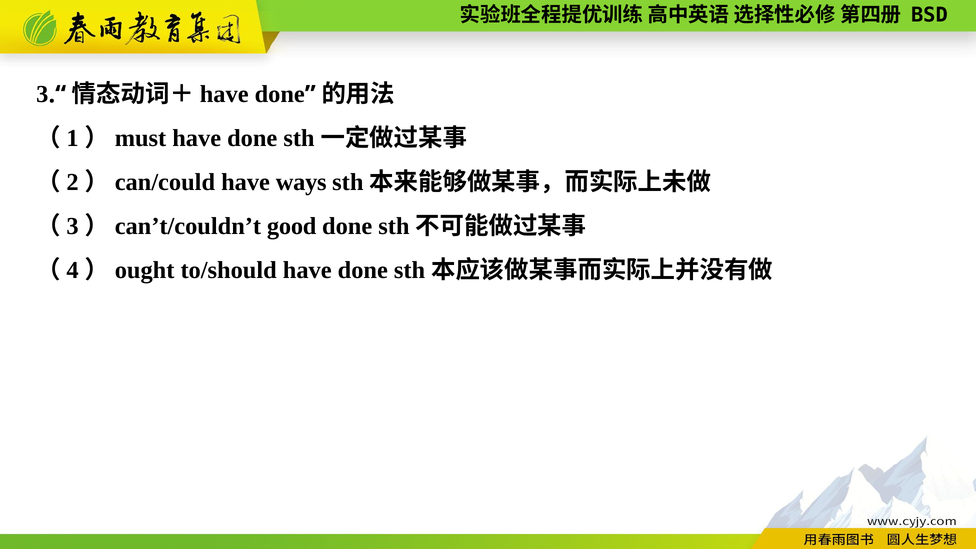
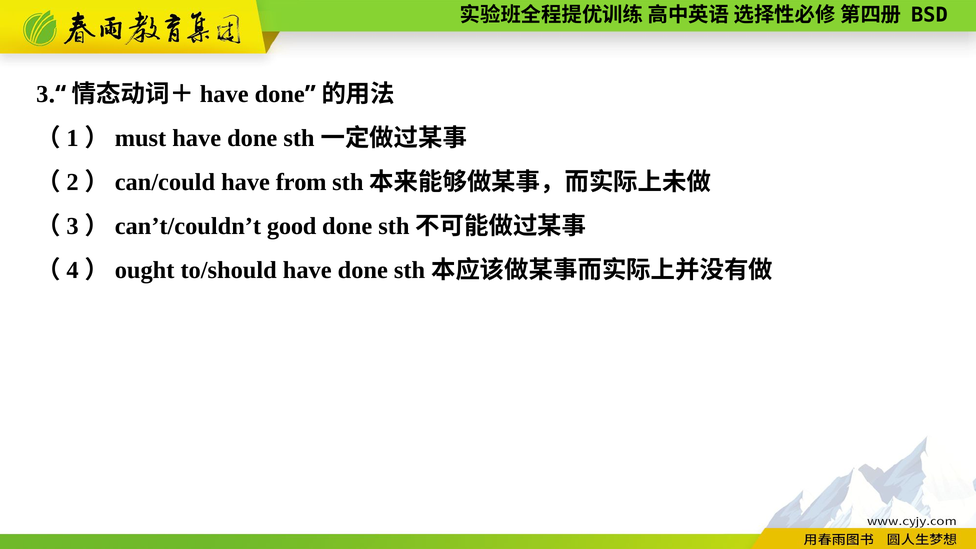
ways: ways -> from (301, 182)
